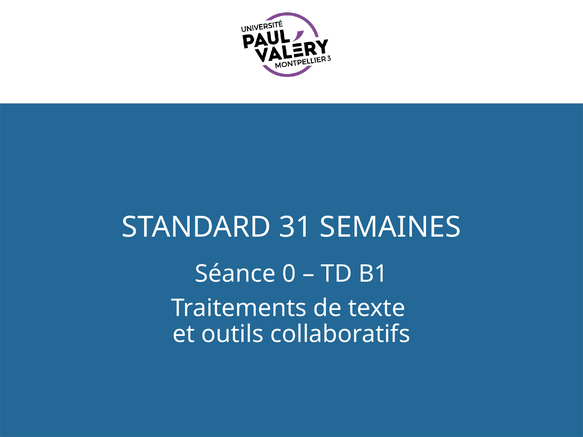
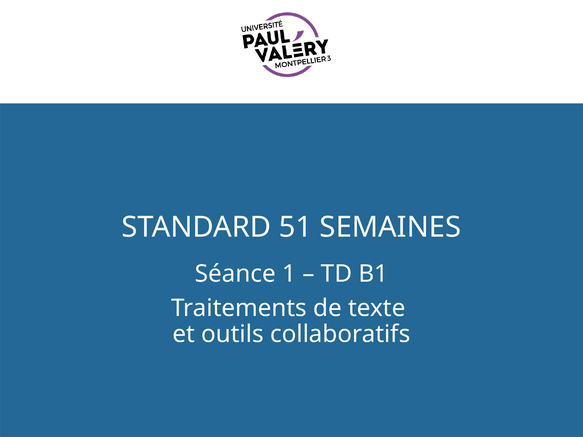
31: 31 -> 51 (295, 227)
0: 0 -> 1 (289, 274)
